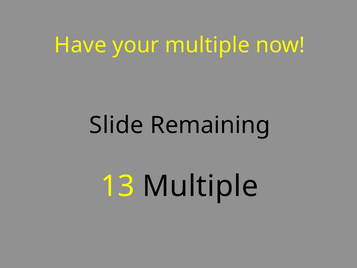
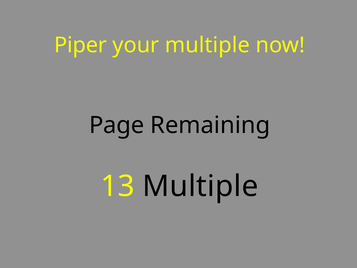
Have: Have -> Piper (81, 45)
Slide: Slide -> Page (117, 125)
